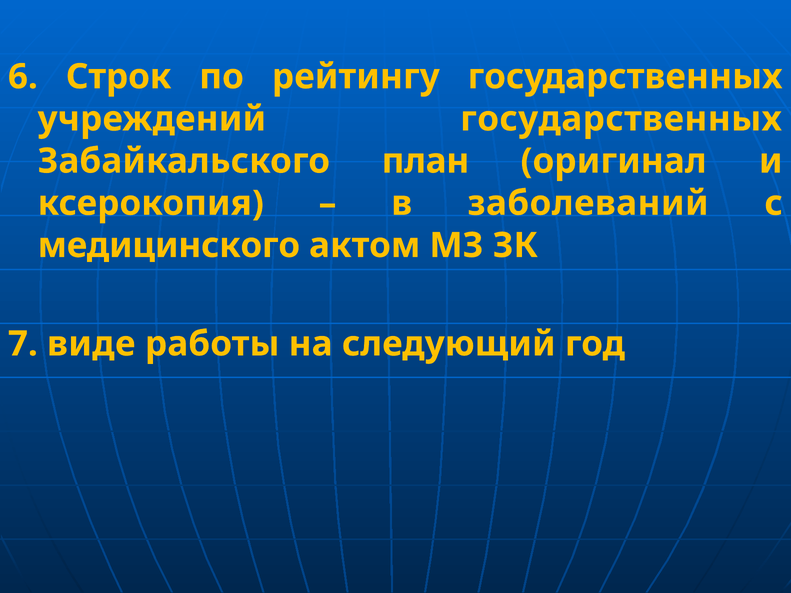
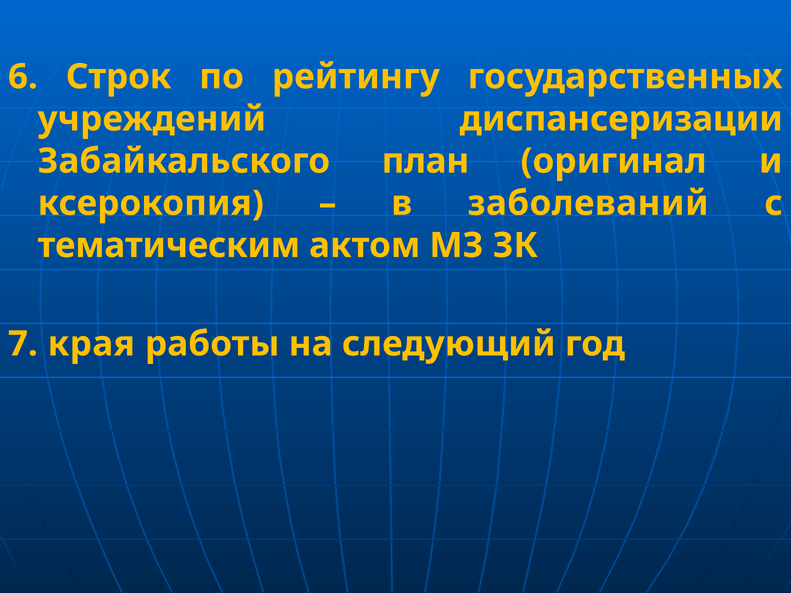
учреждений государственных: государственных -> диспансеризации (621, 119)
медицинского: медицинского -> тематическим (169, 246)
виде: виде -> края (91, 344)
